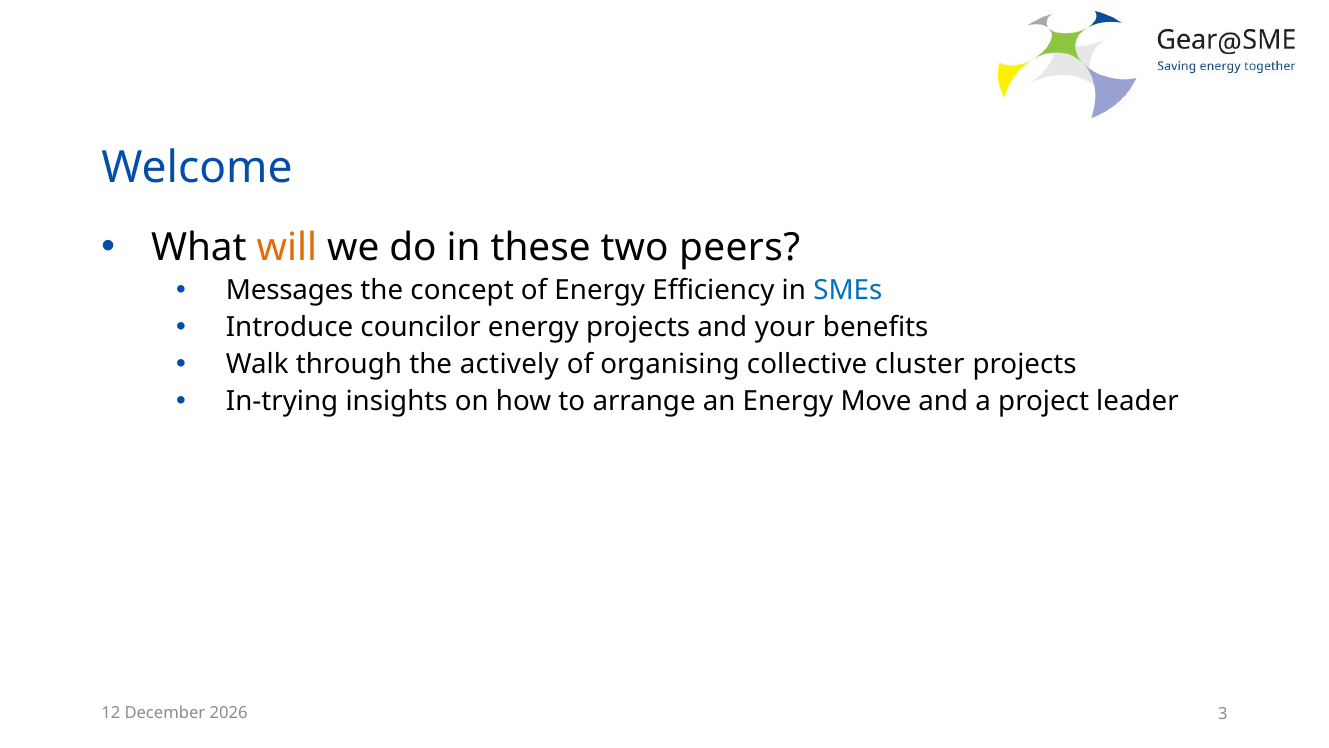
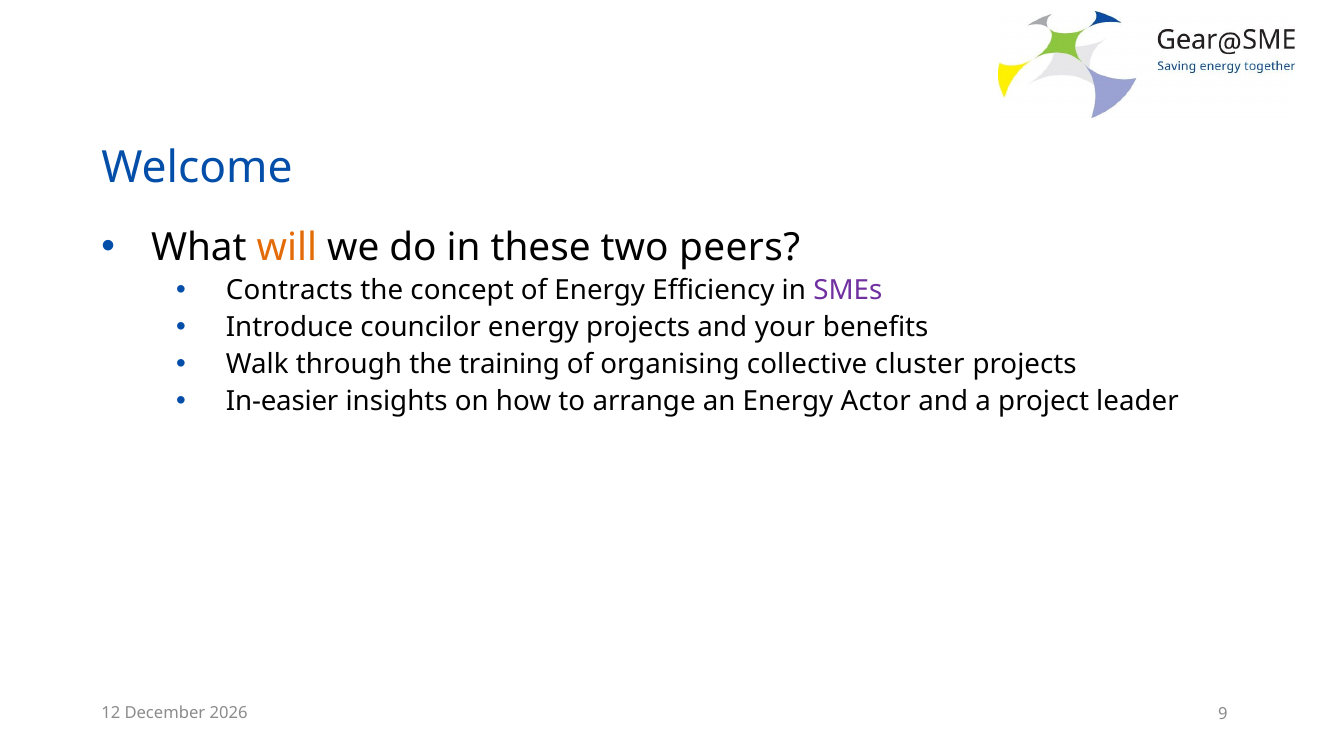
Messages: Messages -> Contracts (289, 290)
SMEs colour: blue -> purple (848, 290)
actively: actively -> training (510, 364)
In-trying: In-trying -> In-easier (282, 401)
Move: Move -> Actor (876, 401)
3: 3 -> 9 (1223, 714)
